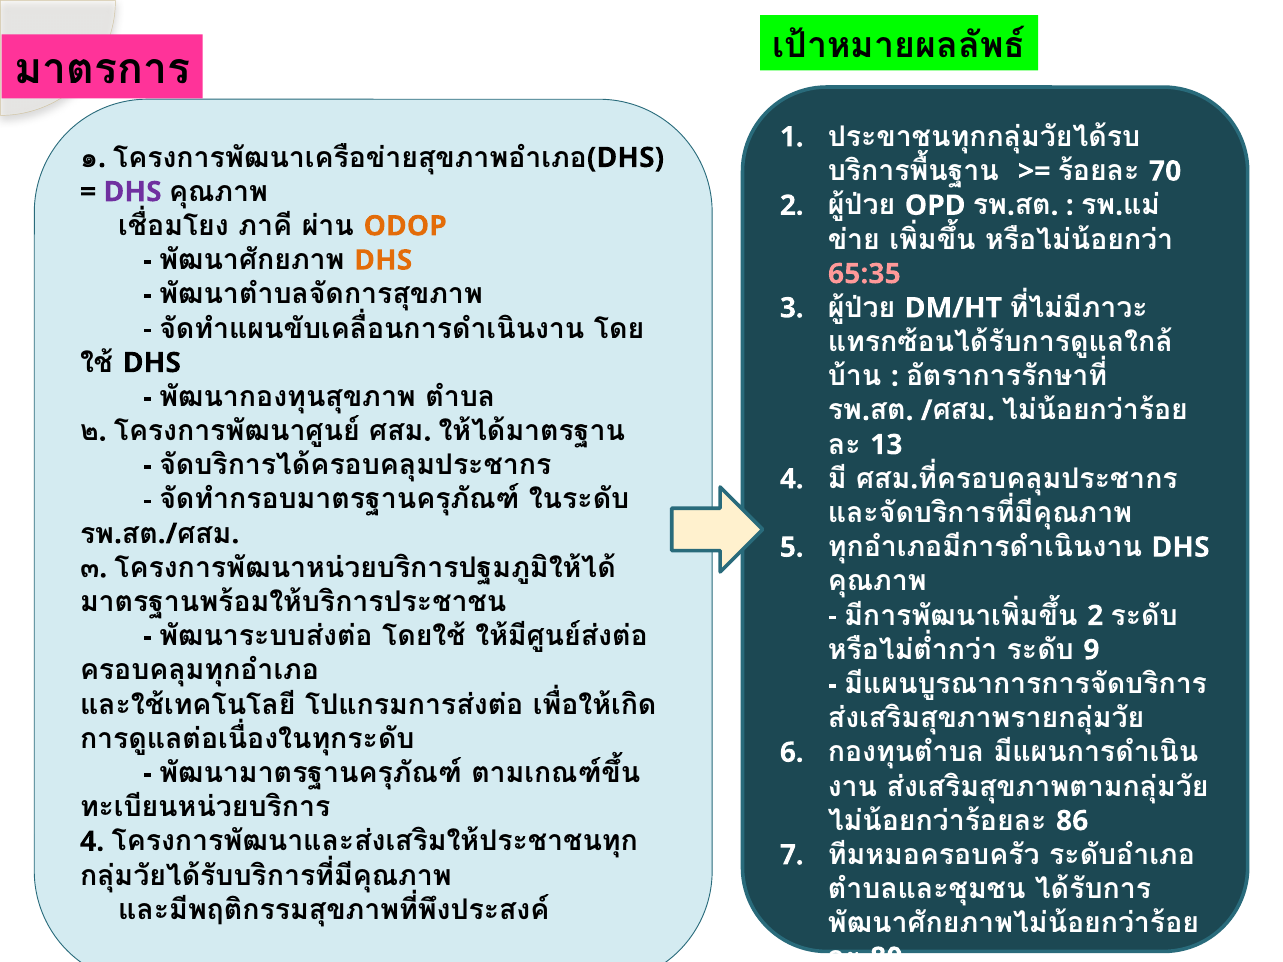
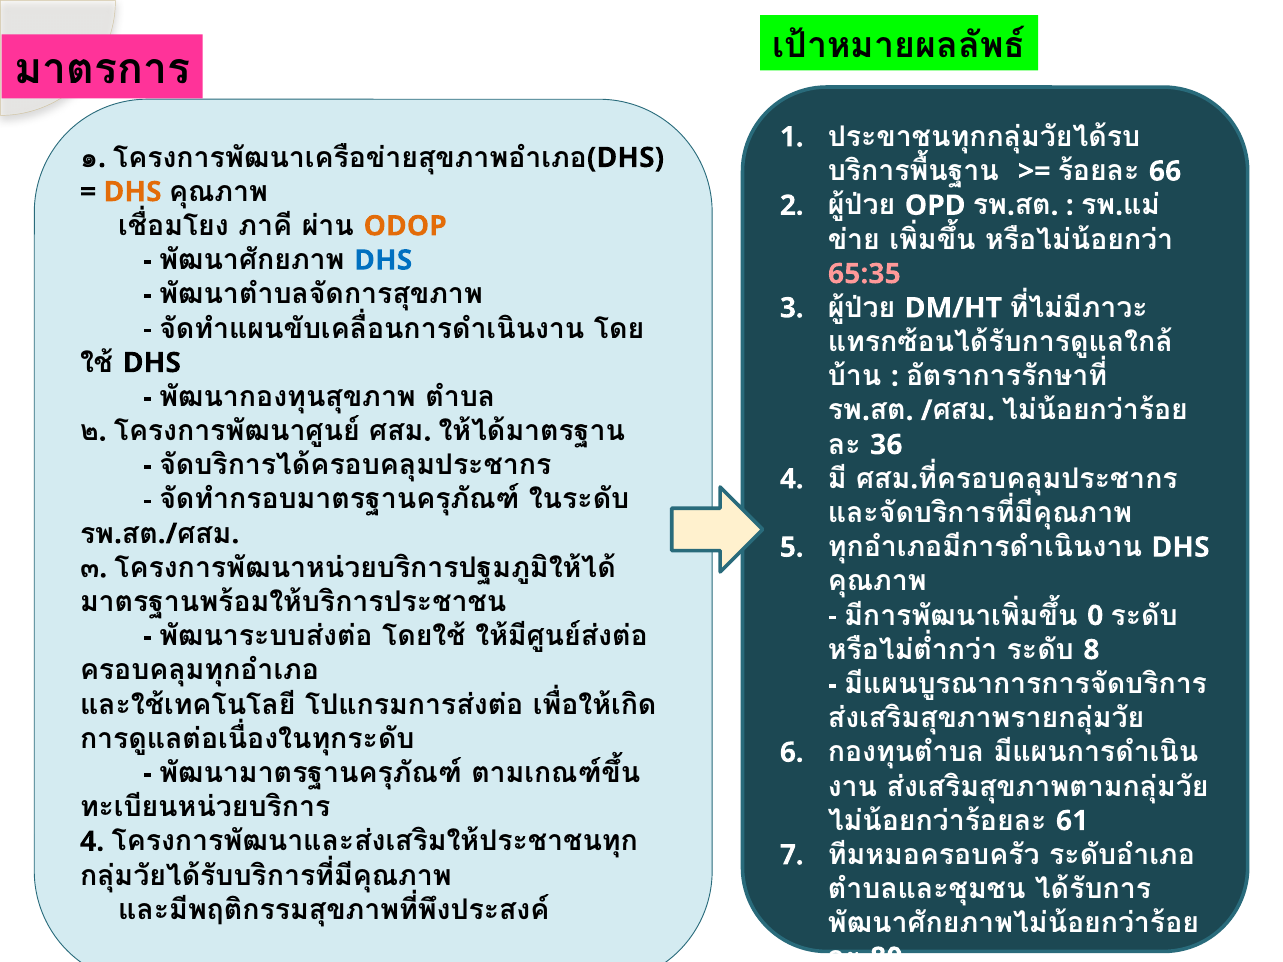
70: 70 -> 66 (1165, 171)
DHS colour: purple -> orange (133, 192)
DHS colour: orange -> blue (383, 260)
13: 13 -> 36 (886, 445)
2: 2 -> 0 (1095, 616)
9: 9 -> 8 (1091, 650)
86: 86 -> 61 (1072, 821)
